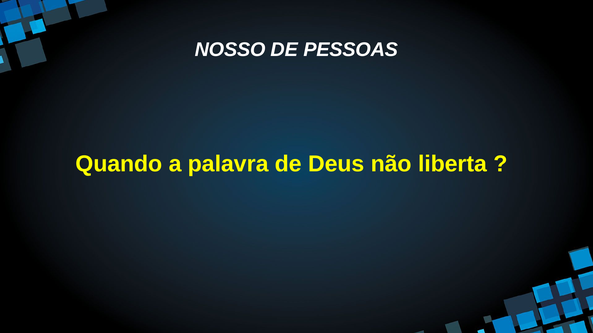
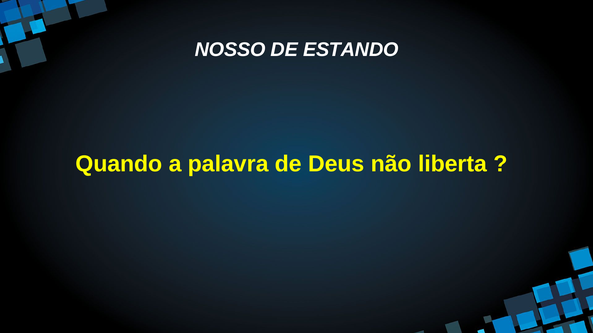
PESSOAS: PESSOAS -> ESTANDO (351, 50)
